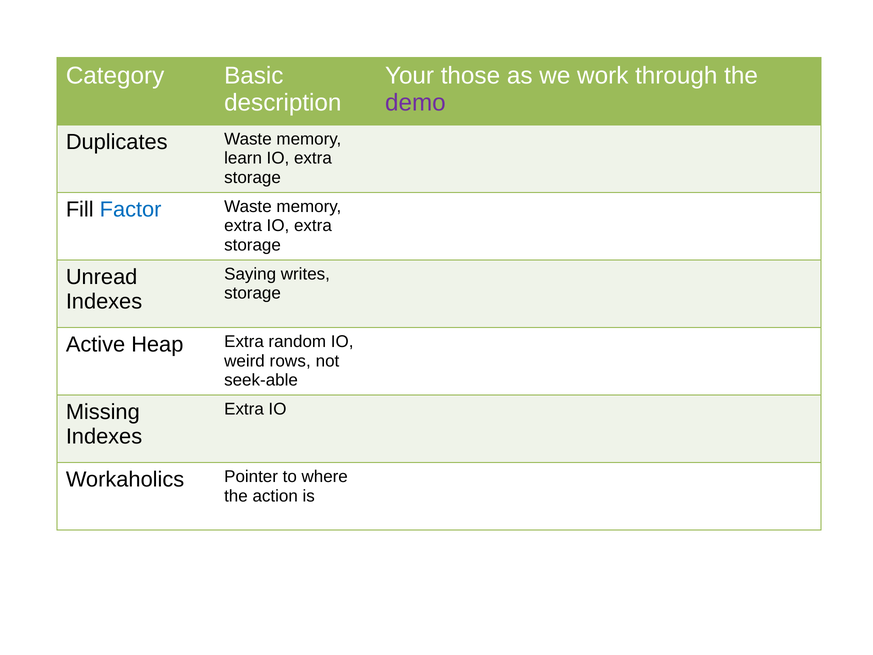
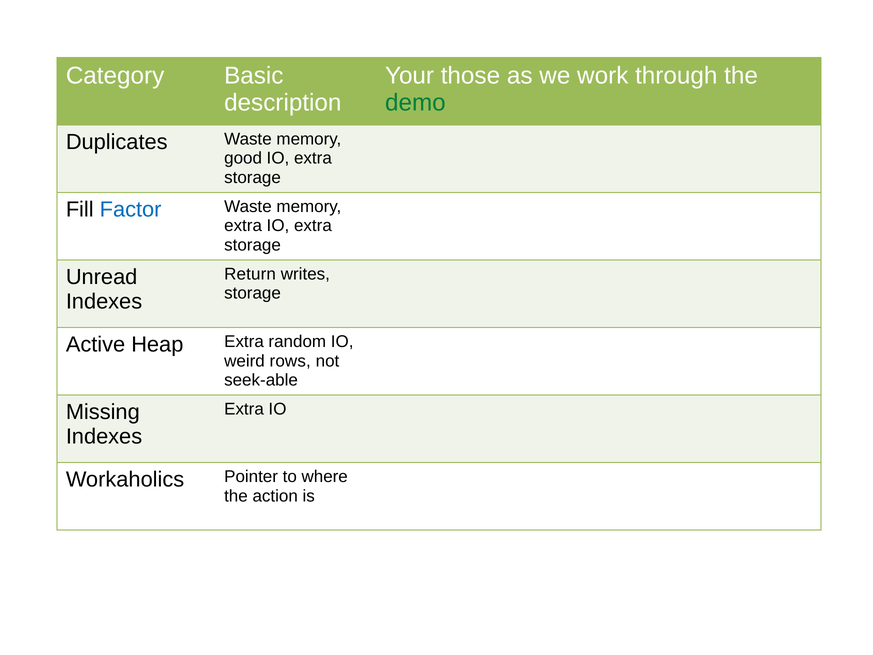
demo colour: purple -> green (415, 103)
learn: learn -> good (243, 158)
Saying: Saying -> Return (250, 274)
